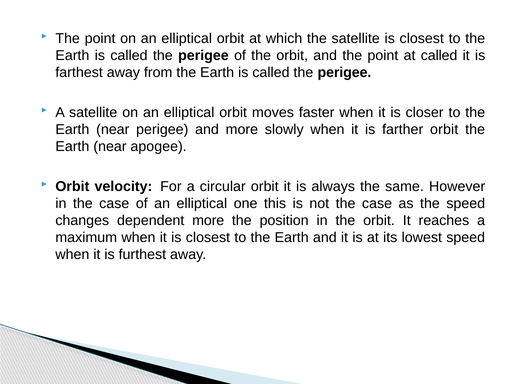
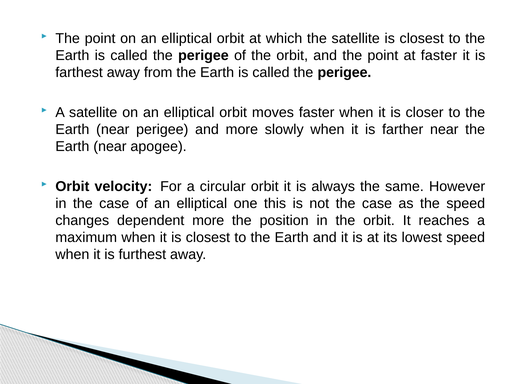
at called: called -> faster (439, 55)
farther orbit: orbit -> near (444, 129)
